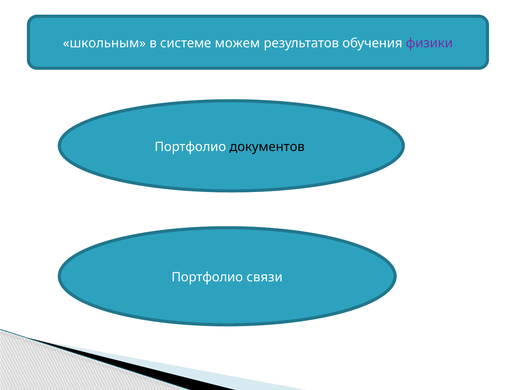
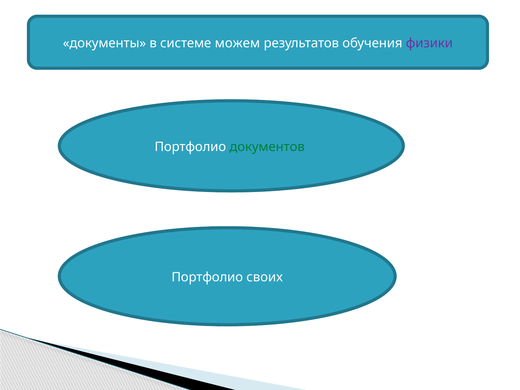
школьным: школьным -> документы (104, 43)
документов colour: black -> green (267, 147)
связи: связи -> своих (265, 277)
